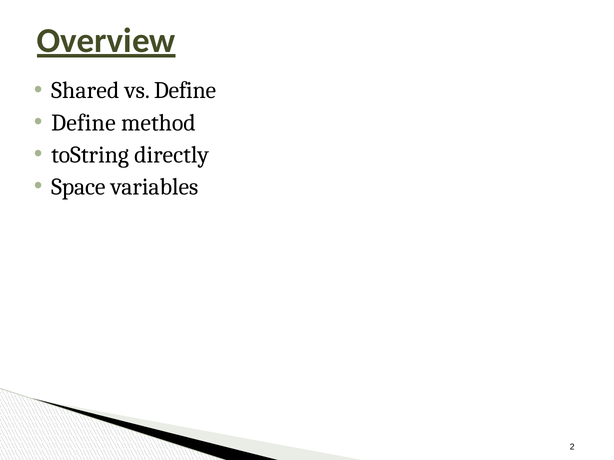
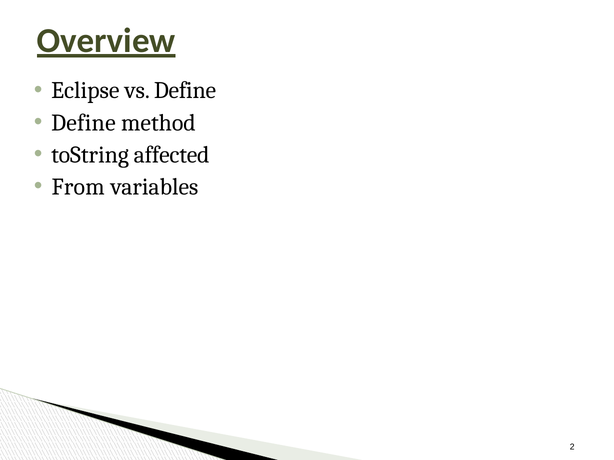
Shared: Shared -> Eclipse (85, 91)
directly: directly -> affected (172, 155)
Space: Space -> From (78, 187)
